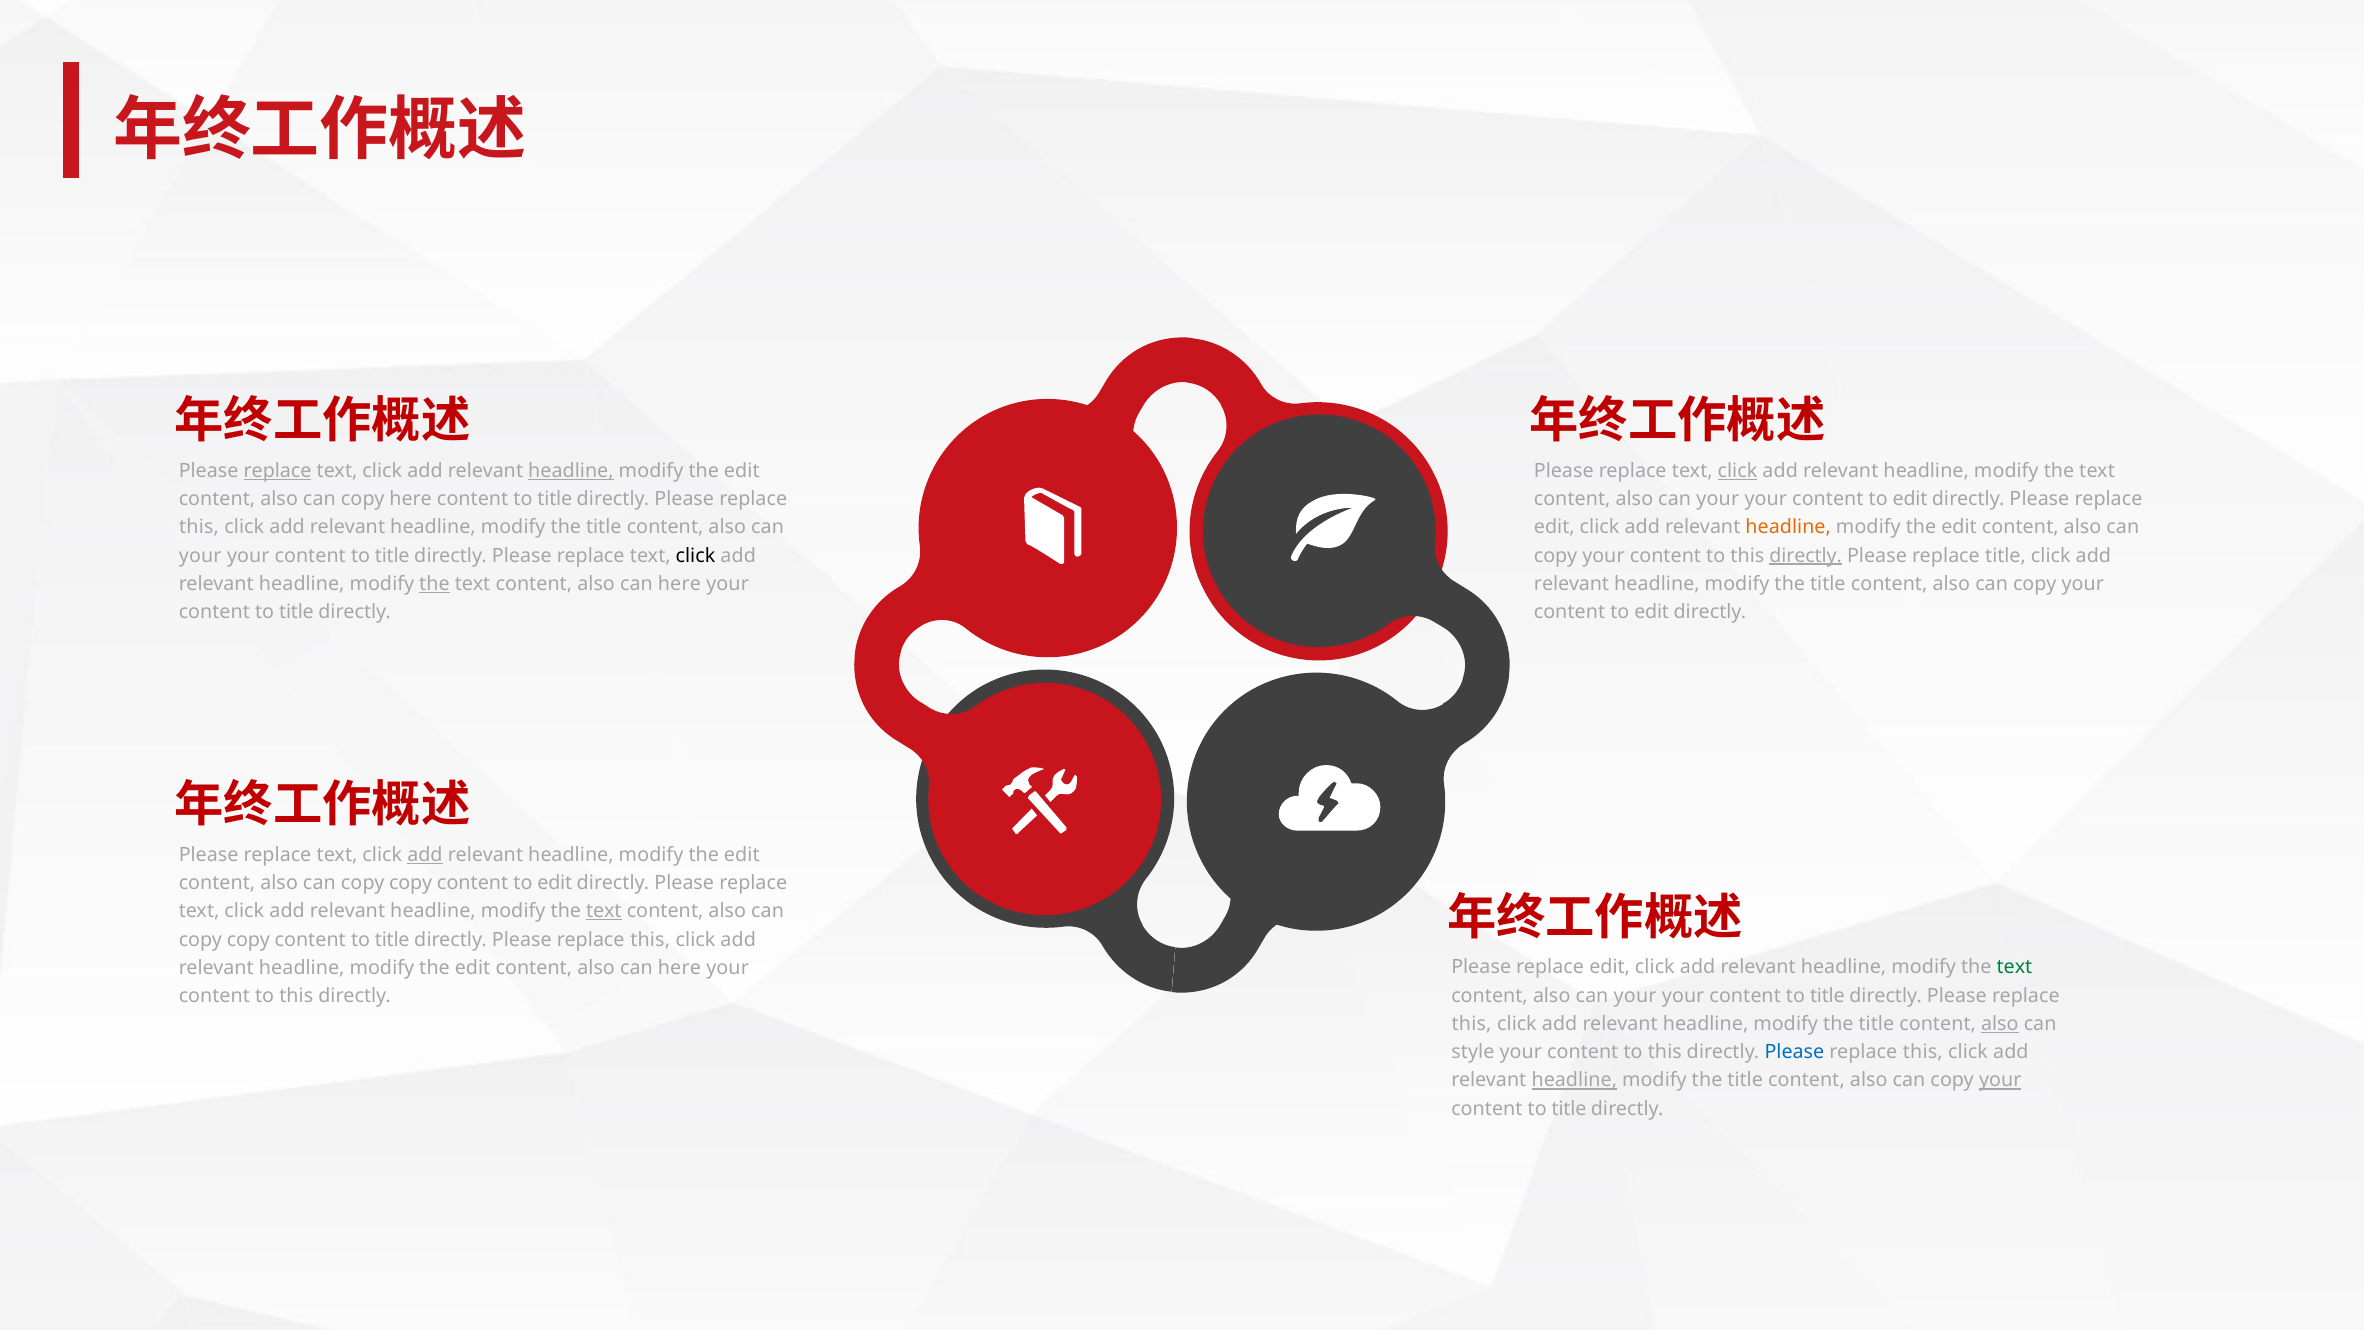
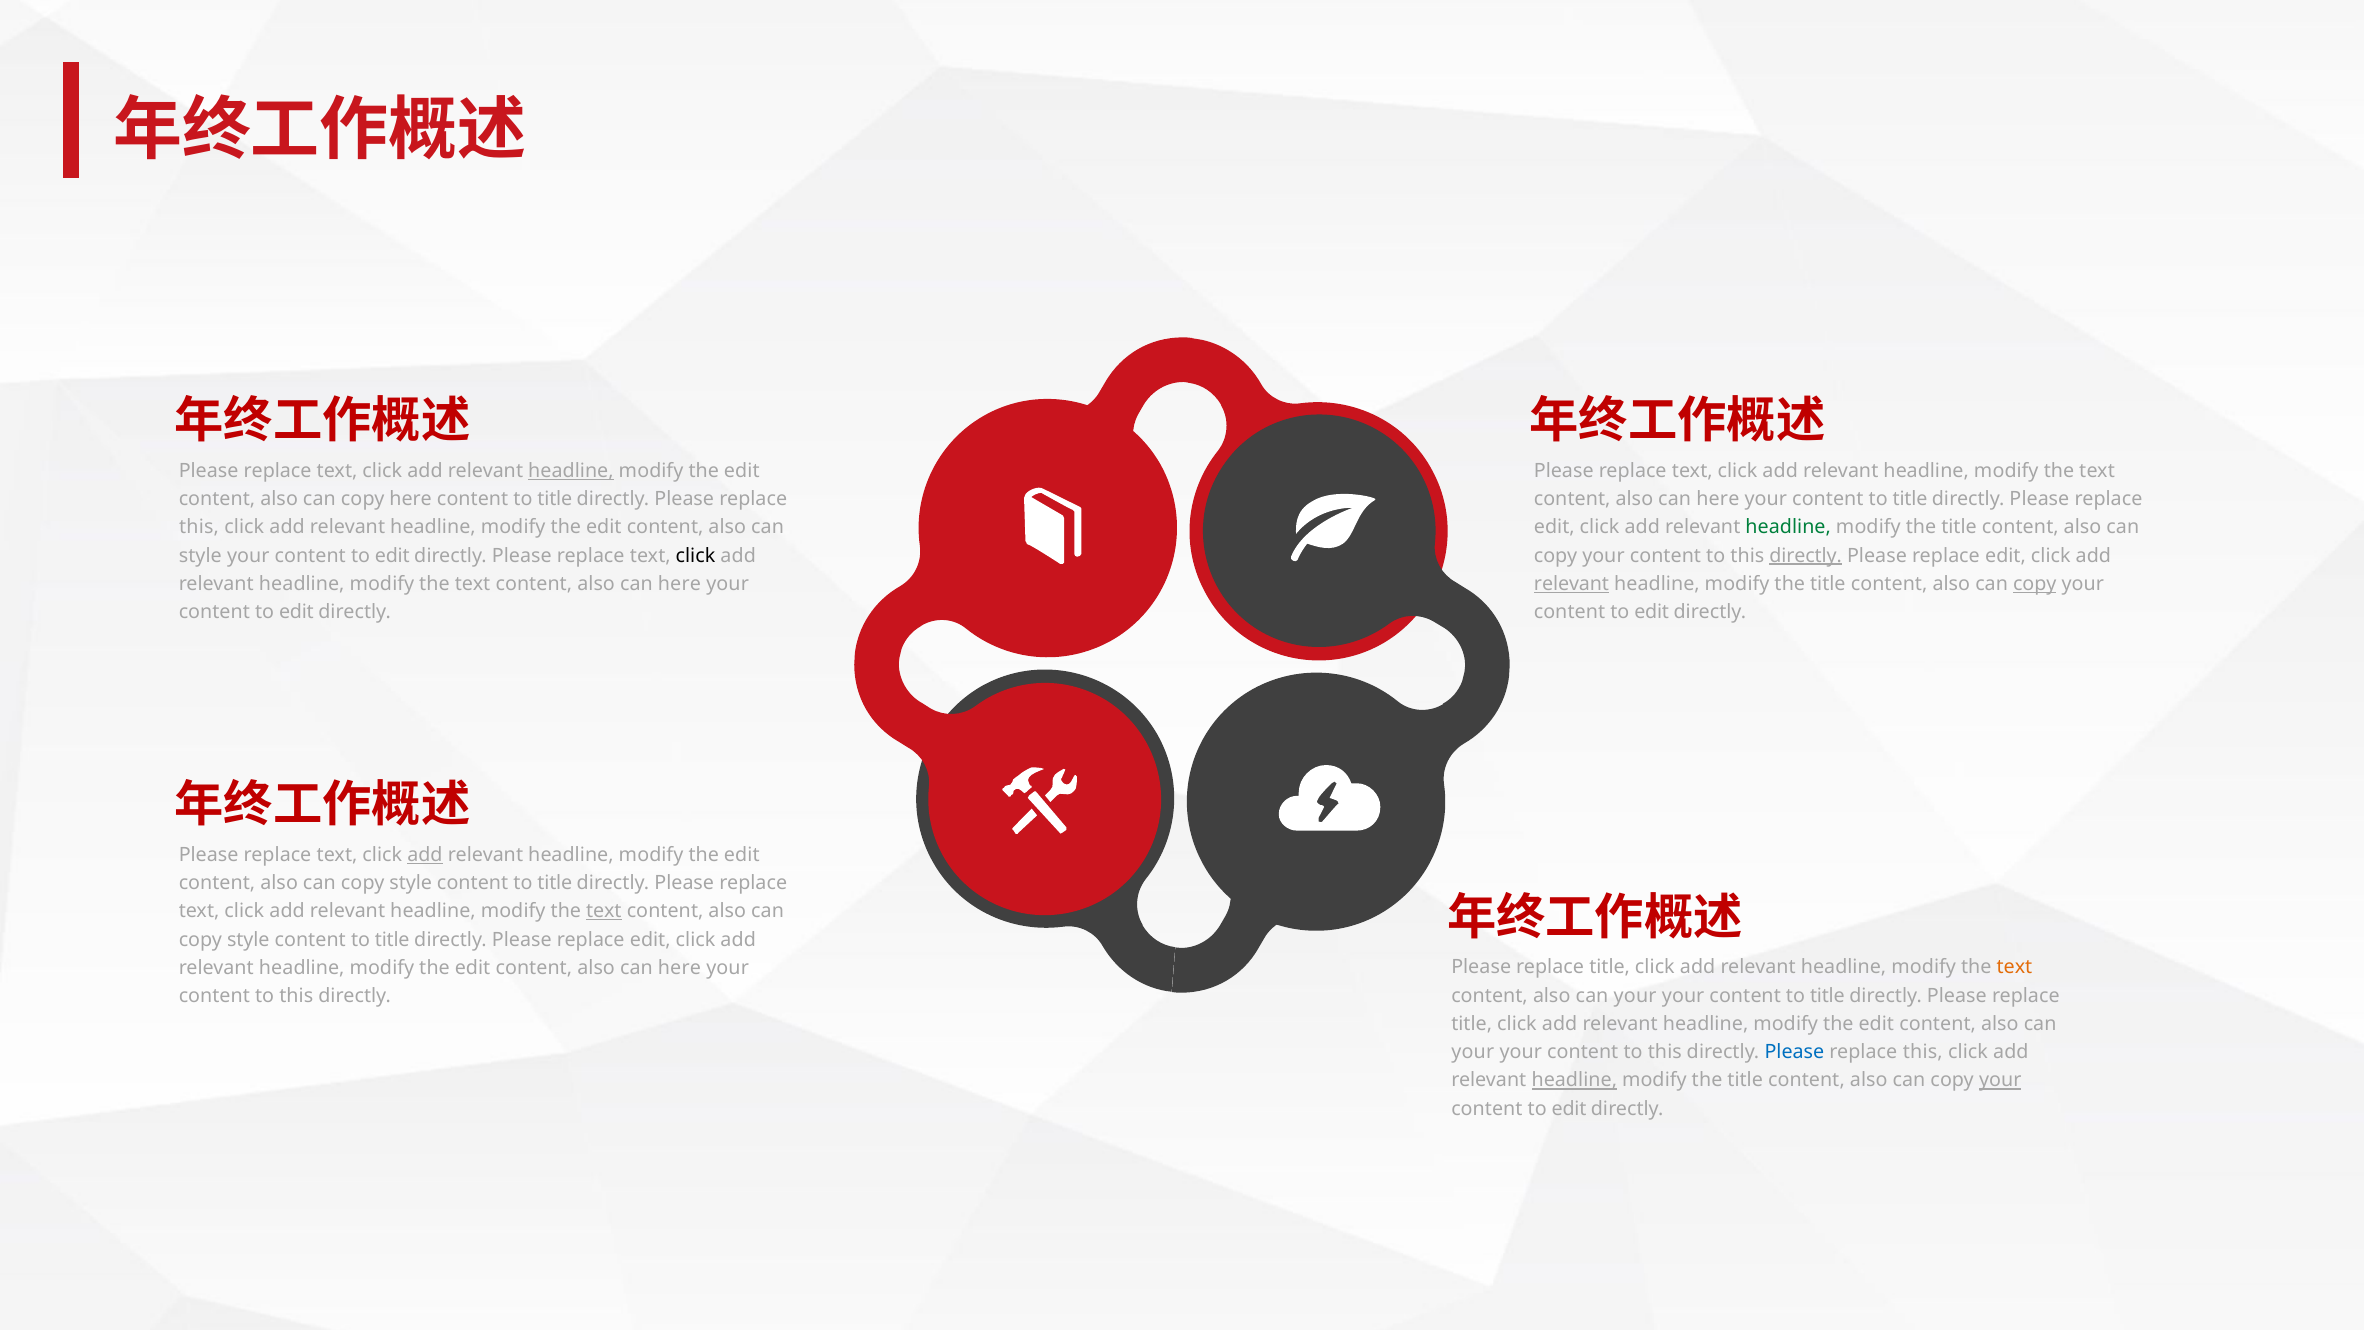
replace underline: present -> none (277, 471)
click underline: present -> none (1737, 471)
your: your -> here (1718, 499)
edit: edit -> title (1910, 499)
title: title -> edit (604, 527)
headline colour: orange -> green (1788, 527)
edit: edit -> title (1959, 527)
your: your -> style (200, 555)
title: title -> edit (392, 555)
title: title -> edit (2006, 555)
the underline: present -> none (434, 584)
relevant underline: none -> present (1572, 584)
copy underline: none -> present (2035, 584)
title: title -> edit (296, 612)
copy: copy -> style (411, 883)
edit: edit -> title (555, 883)
copy: copy -> style (248, 939)
this: this -> edit (650, 939)
edit: edit -> title (1610, 967)
text colour: green -> orange (2014, 967)
this: this -> title (1472, 1024)
title: title -> edit (1876, 1024)
also underline: present -> none (2000, 1024)
style: style -> your (1473, 1052)
title: title -> edit (1569, 1109)
